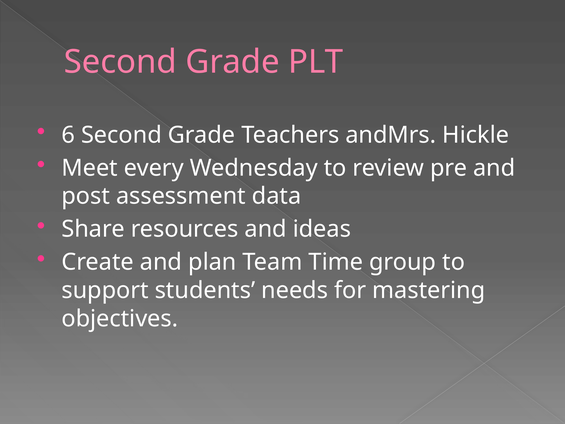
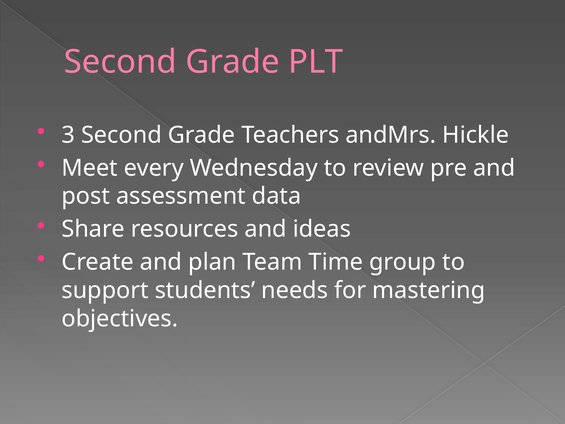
6: 6 -> 3 (68, 135)
